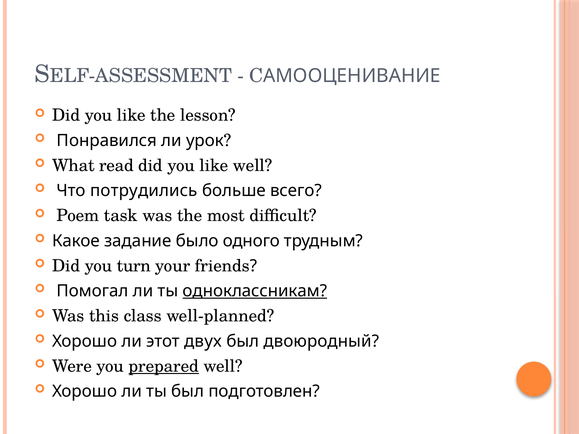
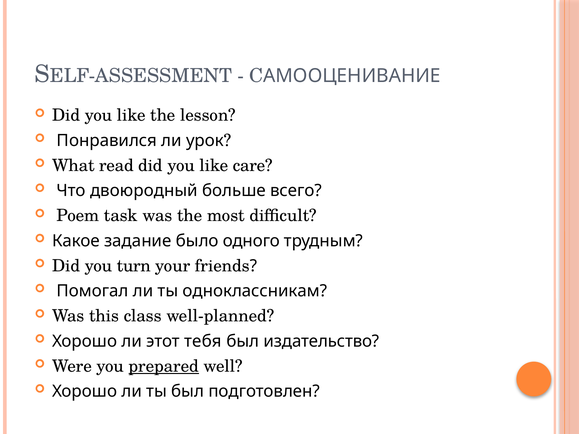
like well: well -> care (253, 166)
потрудились: потрудились -> двоюродный (144, 191)
одноклассникам underline: present -> none (255, 291)
двух: двух -> тебя (203, 341)
двоюродный: двоюродный -> издательство (321, 341)
